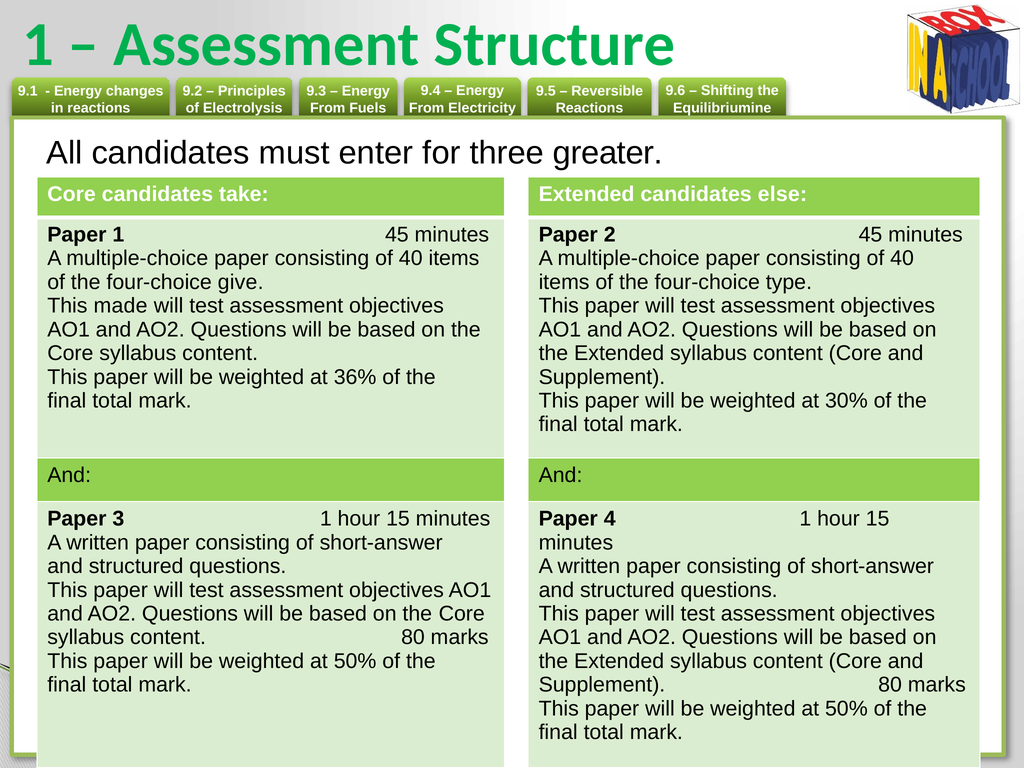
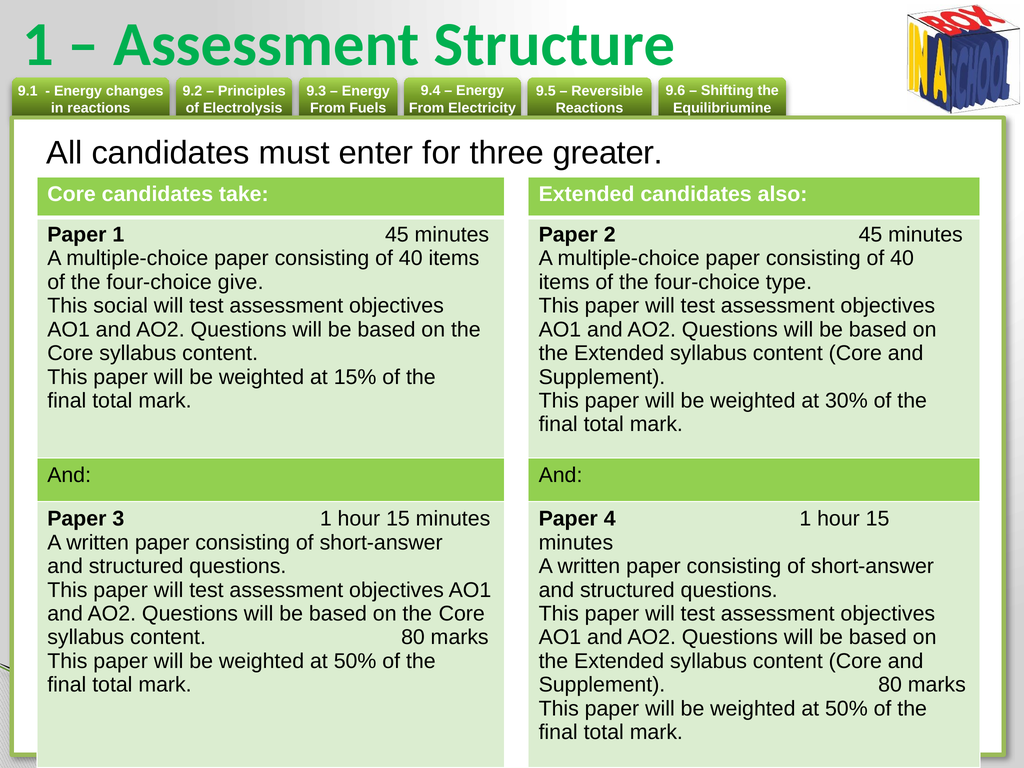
else: else -> also (783, 194)
made: made -> social (121, 306)
36%: 36% -> 15% (355, 377)
